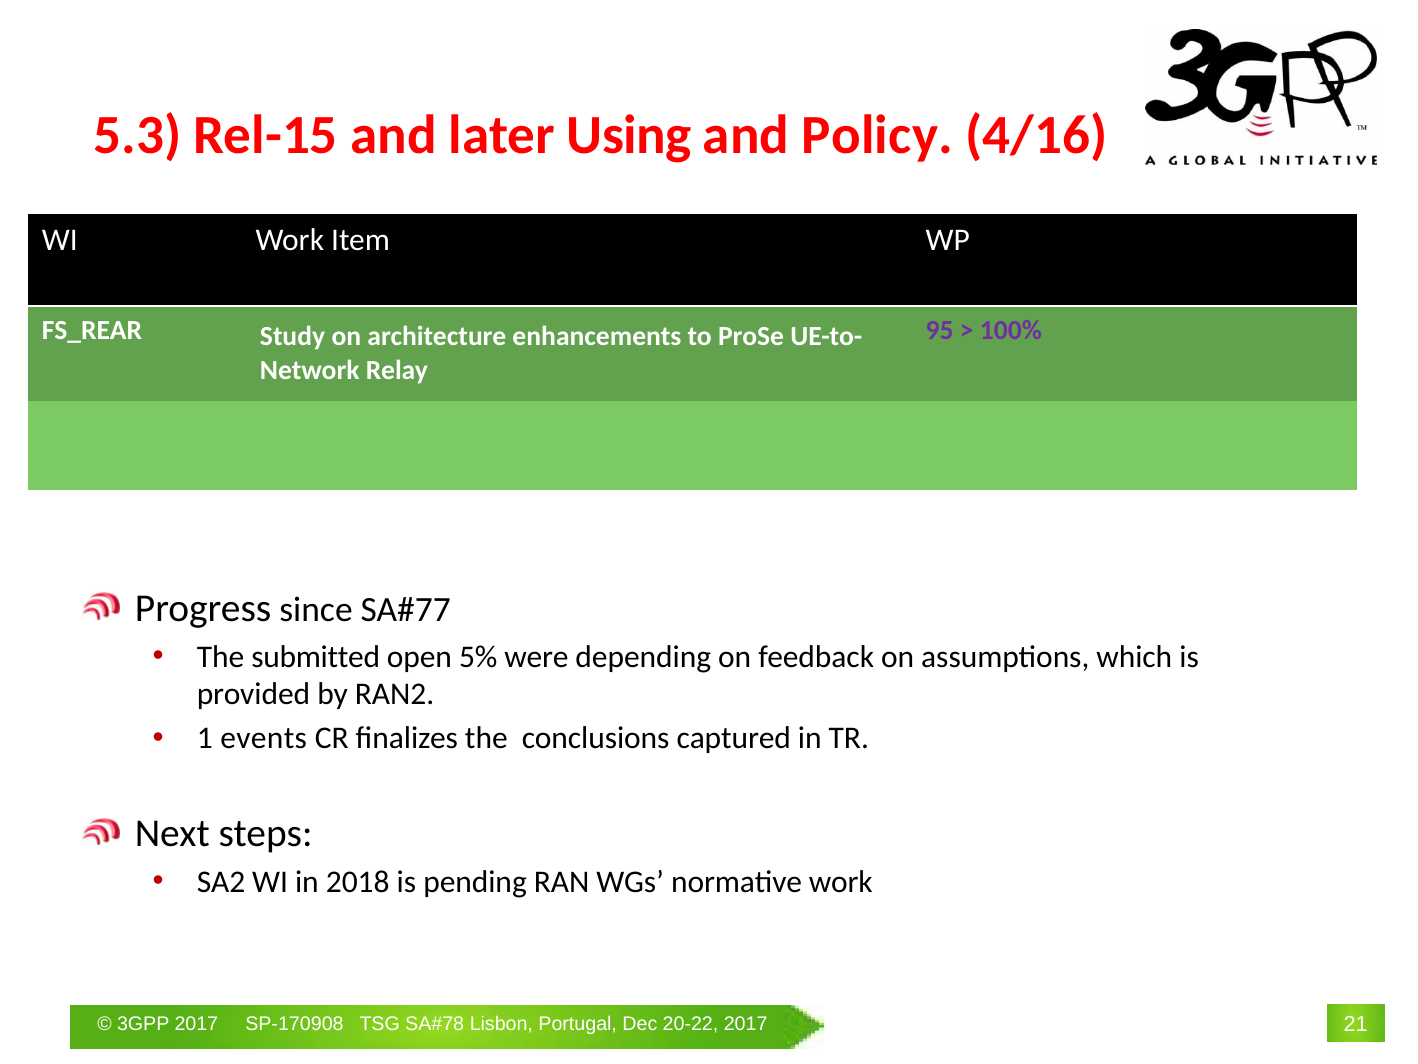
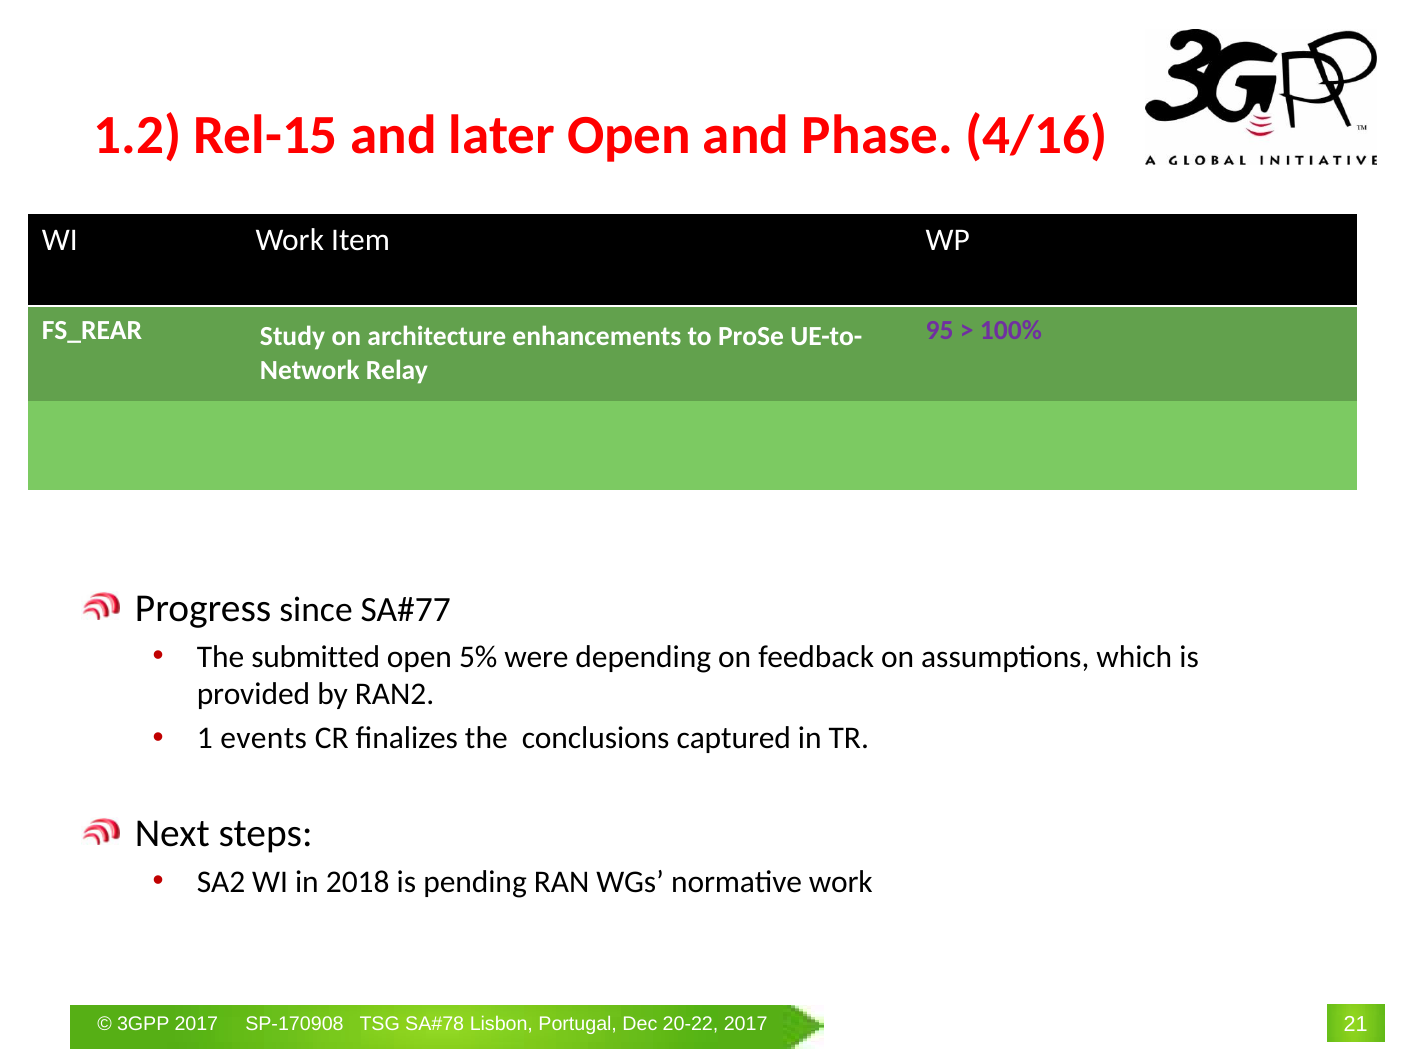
5.3: 5.3 -> 1.2 (138, 135)
later Using: Using -> Open (629, 135)
Policy: Policy -> Phase (877, 135)
